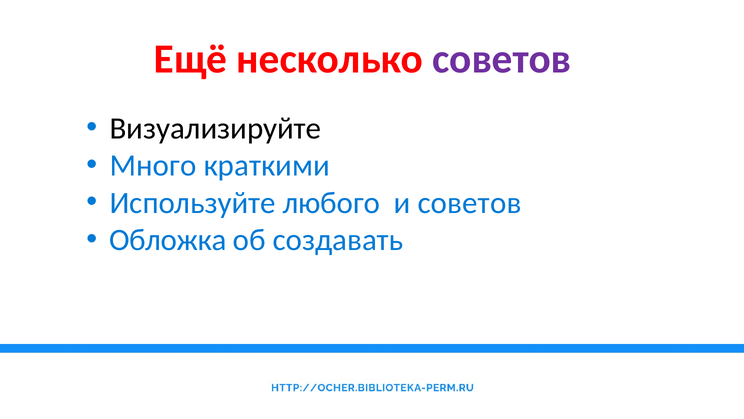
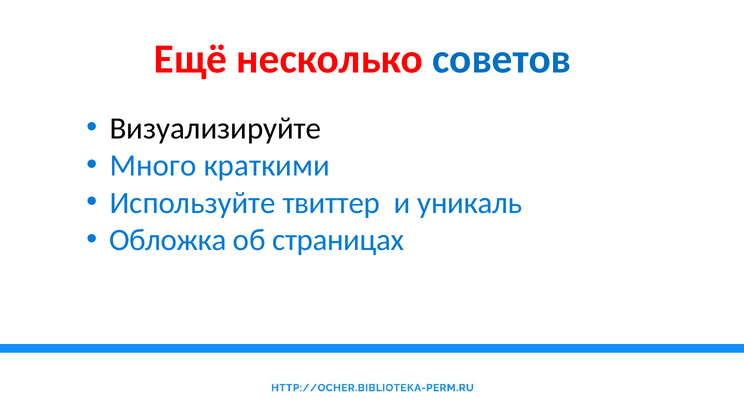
советов colour: purple -> blue (502, 59)
любого: любого -> твиттер (331, 203)
и советов: советов -> уникаль (470, 203)
создавать: создавать -> страницах (338, 240)
